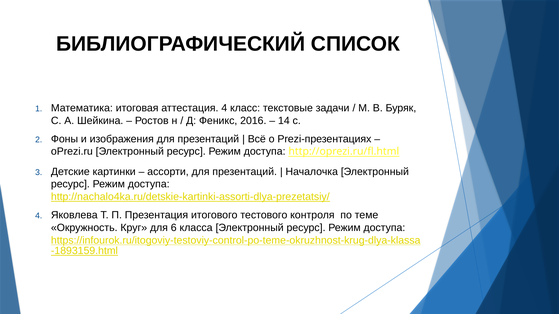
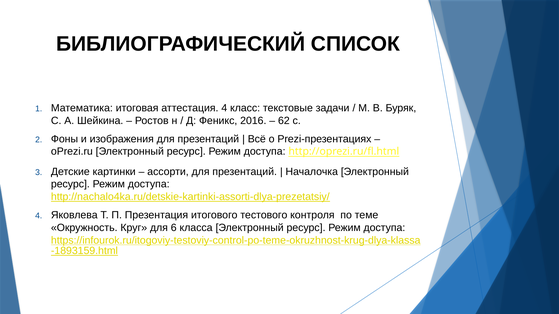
14: 14 -> 62 (284, 121)
